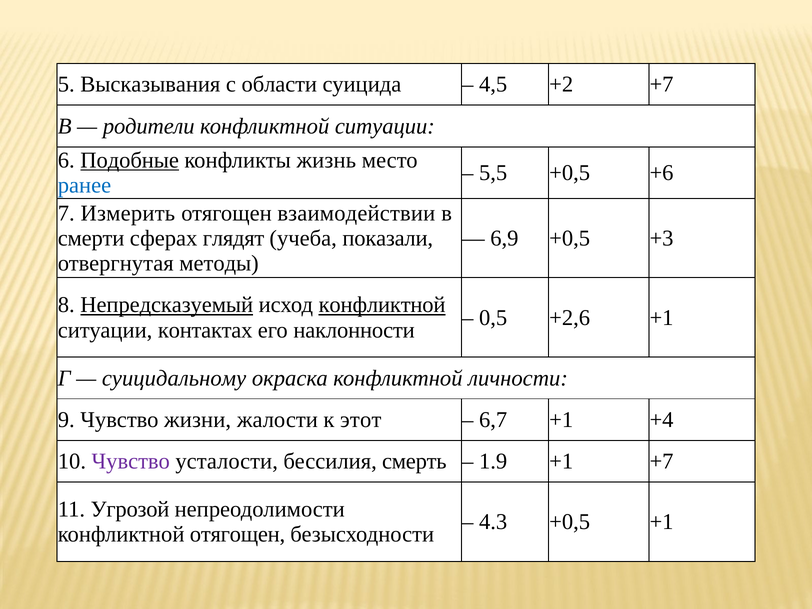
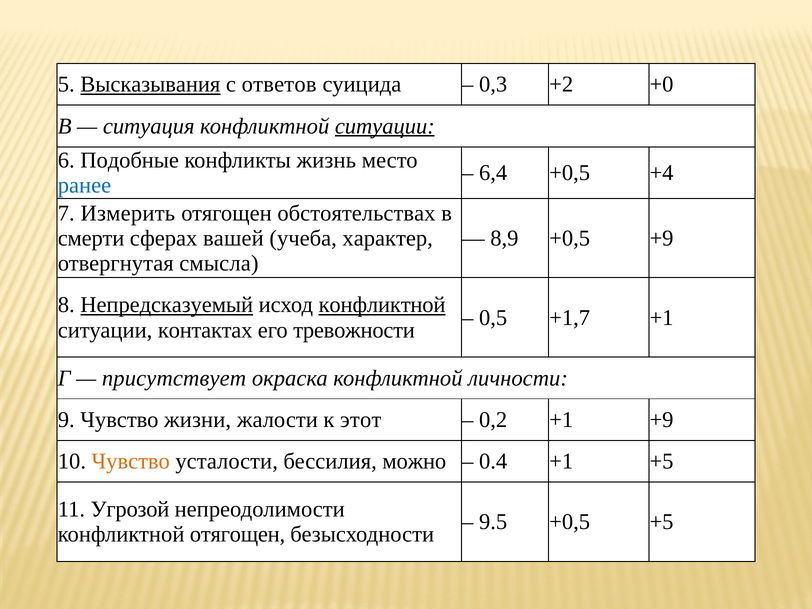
Высказывания underline: none -> present (150, 84)
области: области -> ответов (279, 84)
4,5: 4,5 -> 0,3 (493, 84)
+2 +7: +7 -> +0 (662, 84)
родители: родители -> ситуация (149, 126)
ситуации underline: none -> present (385, 126)
Подобные underline: present -> none (130, 160)
5,5: 5,5 -> 6,4 (493, 173)
+6: +6 -> +4 (662, 173)
взаимодействии: взаимодействии -> обстоятельствах (356, 213)
глядят: глядят -> вашей (233, 238)
показали: показали -> характер (388, 238)
6,9: 6,9 -> 8,9 (504, 238)
+0,5 +3: +3 -> +9 (662, 238)
методы: методы -> смысла (219, 263)
+2,6: +2,6 -> +1,7 (570, 318)
наклонности: наклонности -> тревожности (354, 330)
суицидальному: суицидальному -> присутствует (174, 378)
6,7: 6,7 -> 0,2 (493, 420)
+1 +4: +4 -> +9 (662, 420)
Чувство colour: purple -> orange (131, 461)
смерть: смерть -> можно (414, 461)
1.9: 1.9 -> 0.4 (493, 461)
+1 +7: +7 -> +5 (662, 461)
4.3: 4.3 -> 9.5 (493, 522)
+0,5 +1: +1 -> +5 (662, 522)
